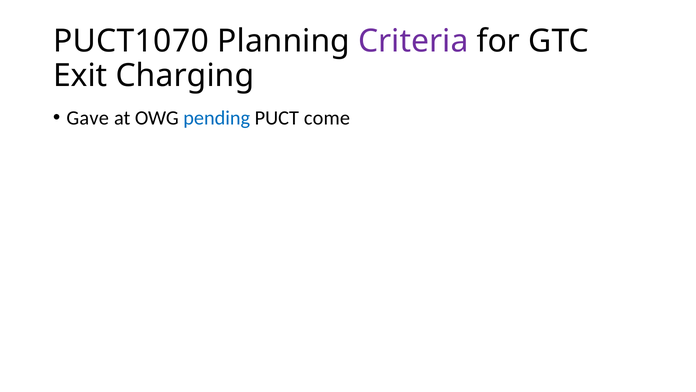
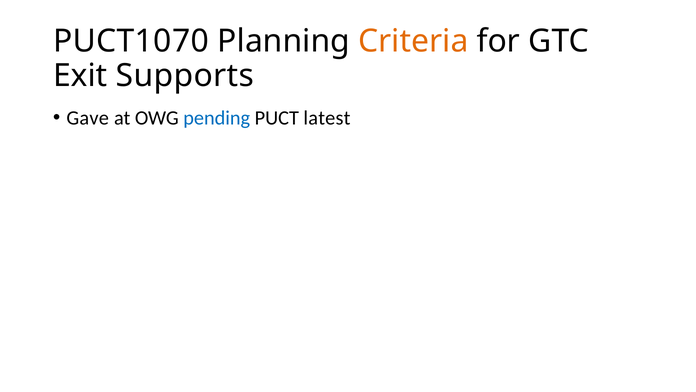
Criteria colour: purple -> orange (413, 41)
Charging: Charging -> Supports (185, 76)
come: come -> latest (327, 118)
